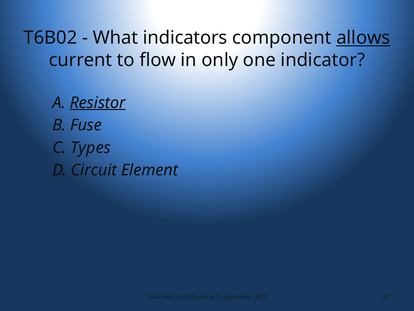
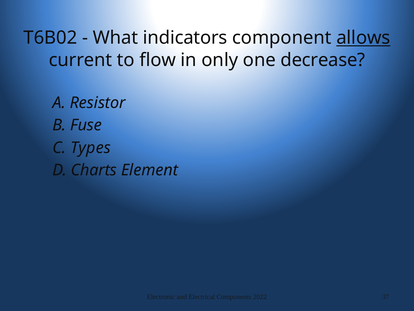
indicator: indicator -> decrease (323, 60)
Resistor underline: present -> none (98, 103)
Circuit: Circuit -> Charts (94, 170)
